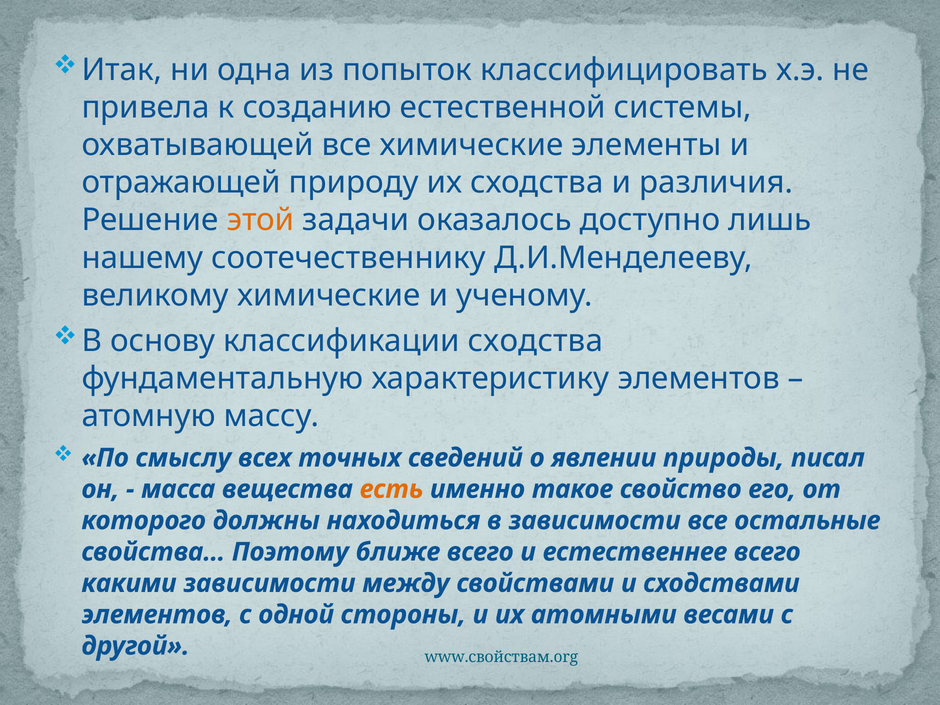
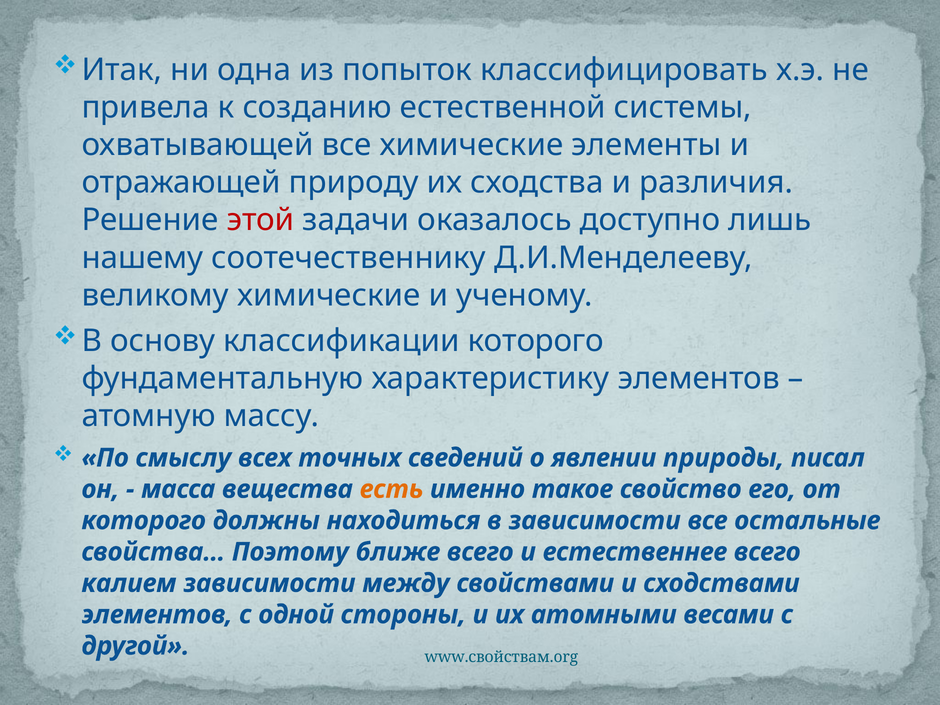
этой colour: orange -> red (261, 220)
классификации сходства: сходства -> которого (536, 341)
какими: какими -> калием (129, 583)
